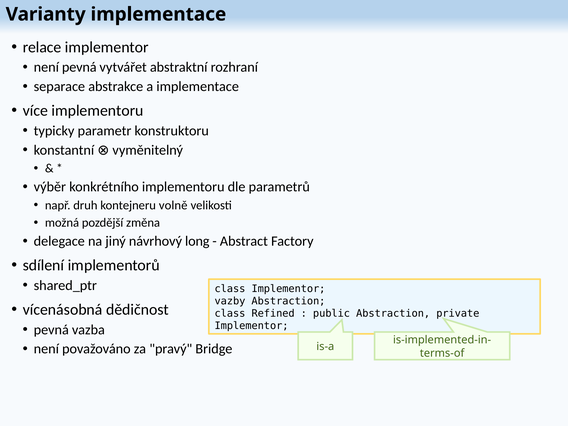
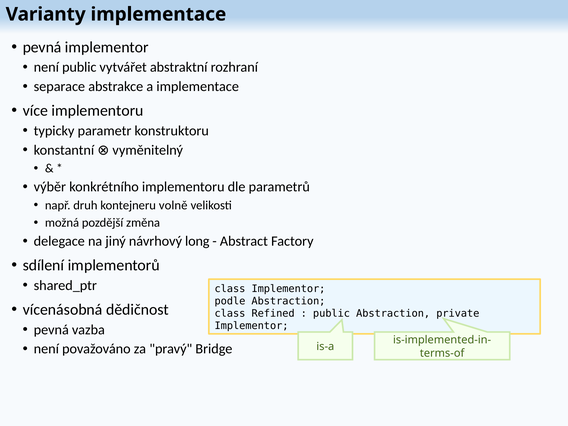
relace: relace -> pevná (42, 47)
není pevná: pevná -> public (79, 67)
vazby: vazby -> podle (230, 301)
